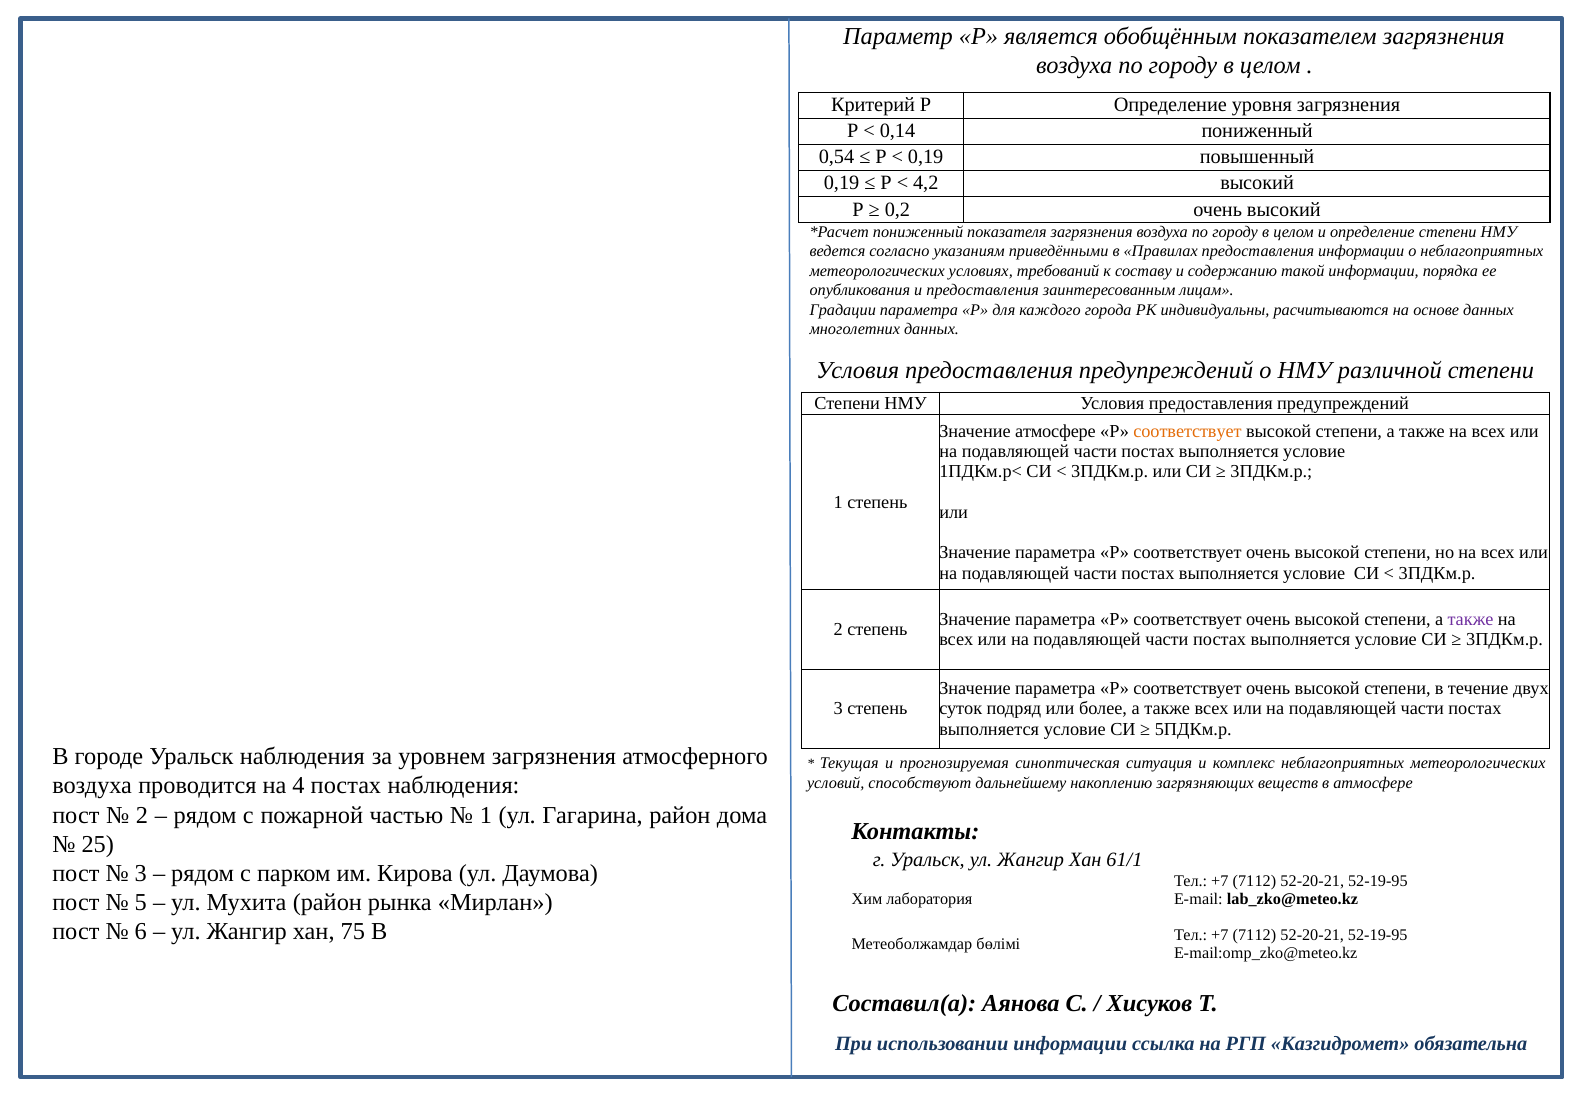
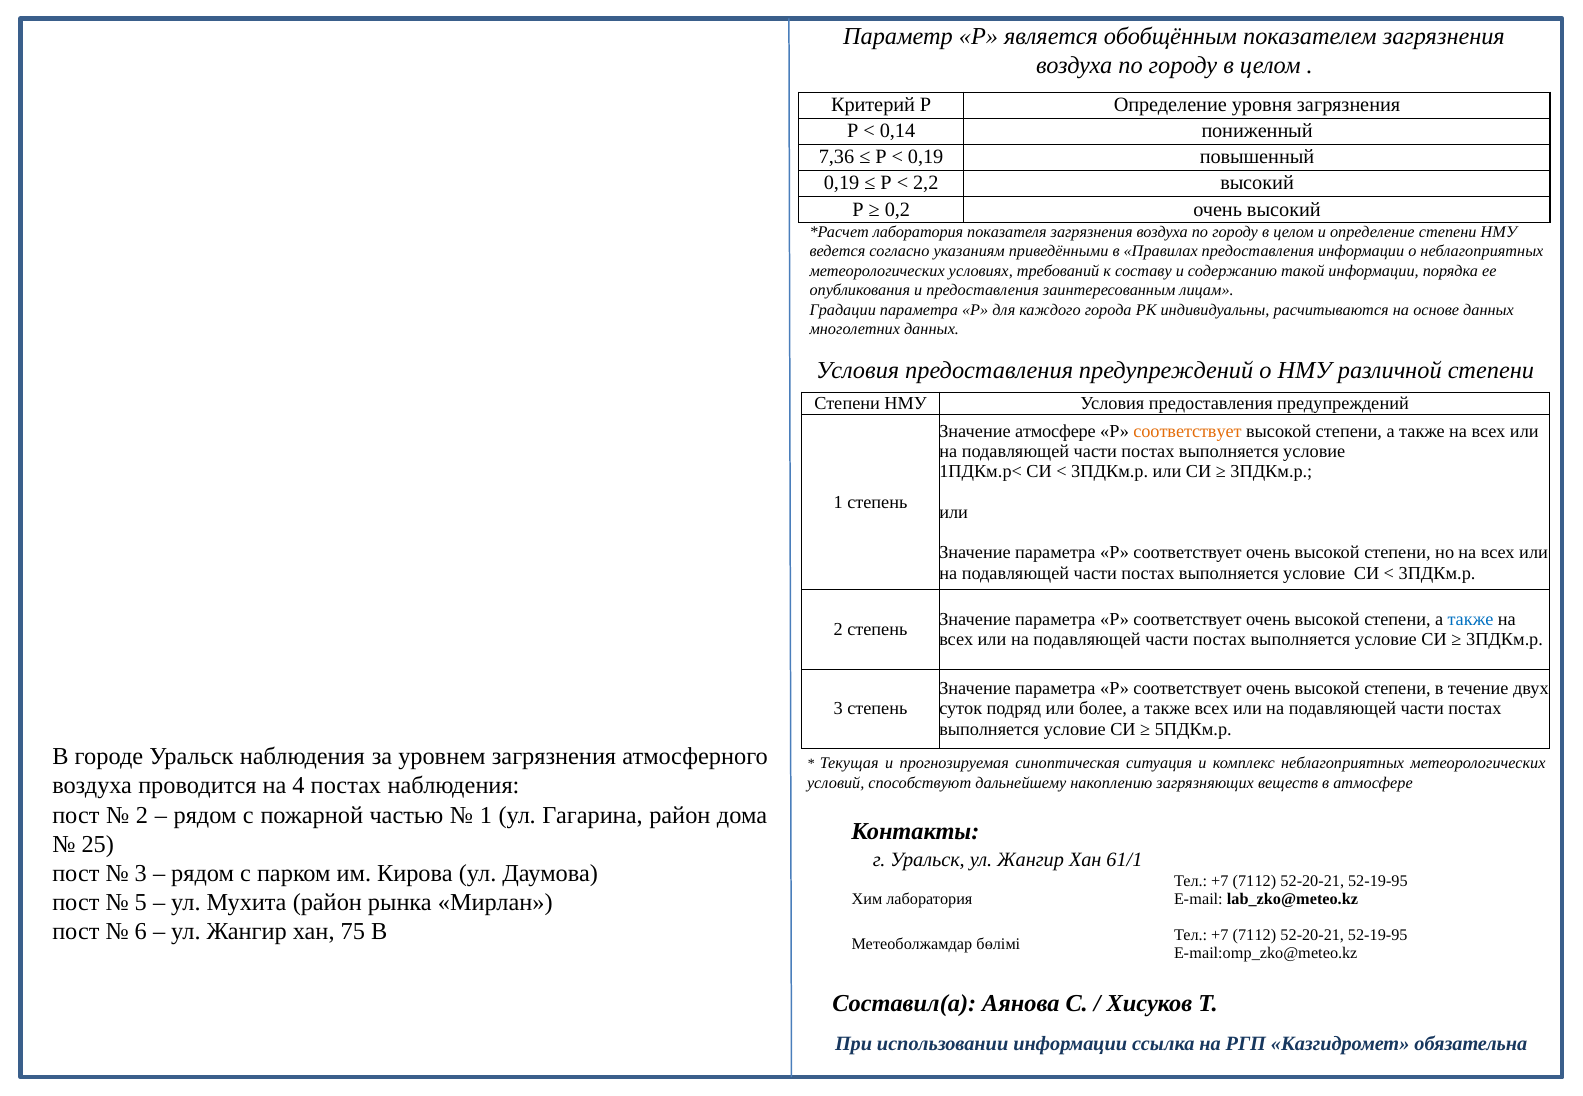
0,54: 0,54 -> 7,36 (837, 157)
4,2: 4,2 -> 2,2 (926, 183)
пониженный: пониженный -> лаборатория (918, 232)
также colour: purple -> blue (1471, 619)
